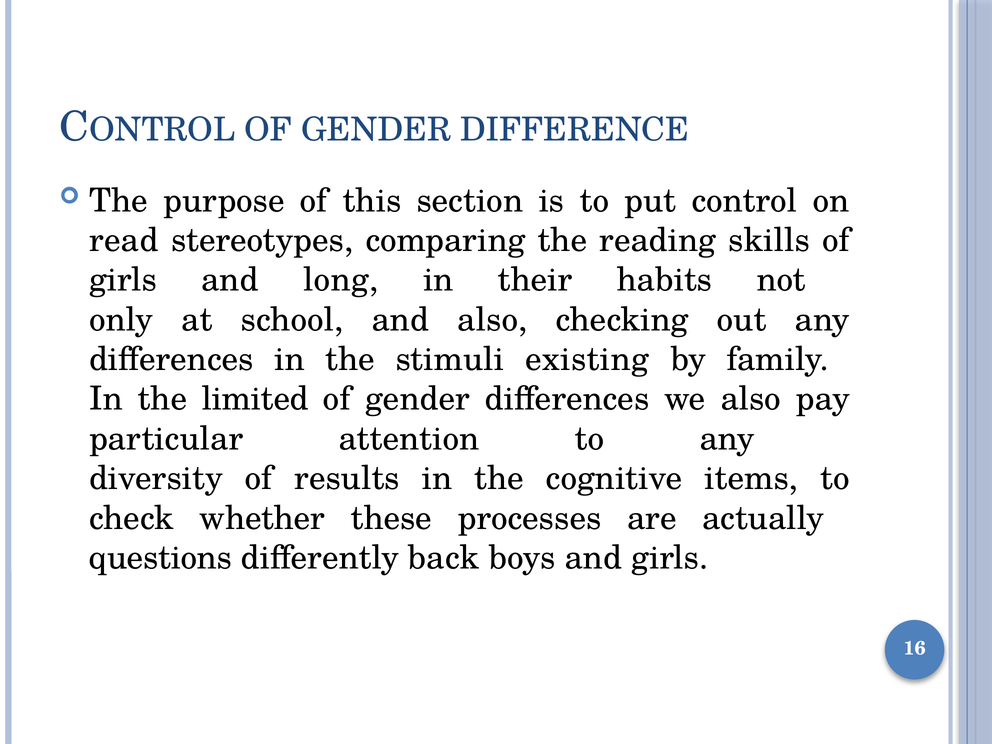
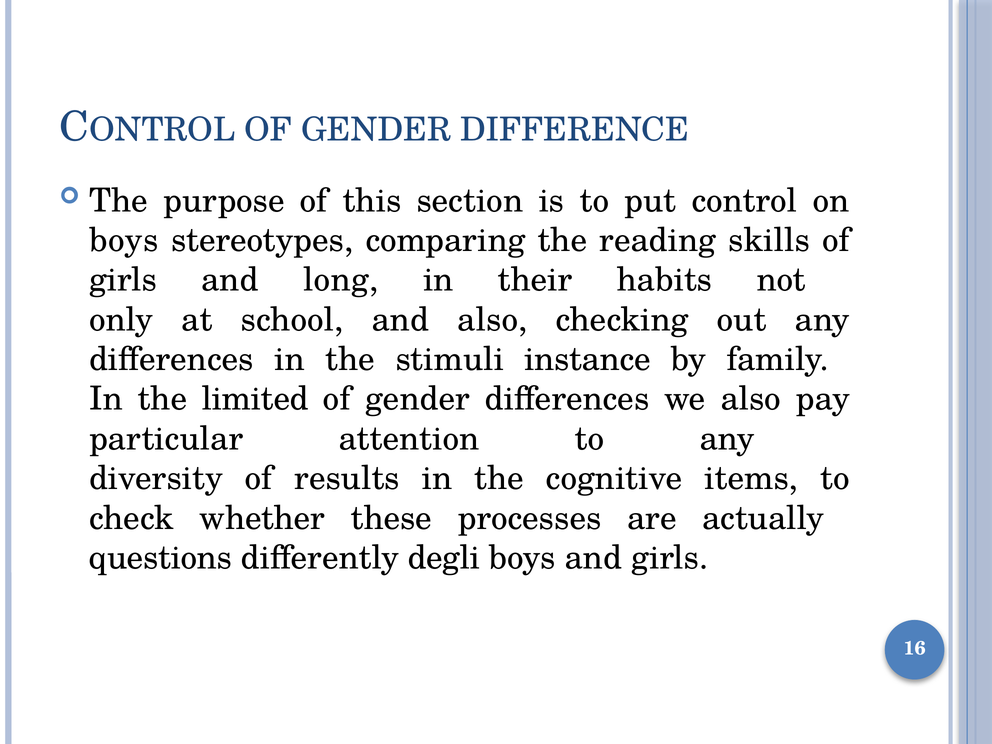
read: read -> boys (124, 240)
existing: existing -> instance (588, 359)
back: back -> degli (444, 558)
